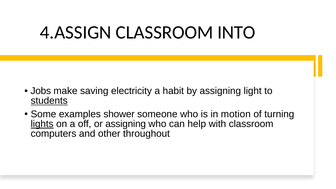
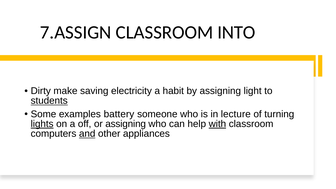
4.ASSIGN: 4.ASSIGN -> 7.ASSIGN (76, 32)
Jobs: Jobs -> Dirty (41, 91)
shower: shower -> battery (119, 114)
motion: motion -> lecture (236, 114)
with underline: none -> present (217, 124)
and underline: none -> present (87, 134)
throughout: throughout -> appliances (146, 134)
